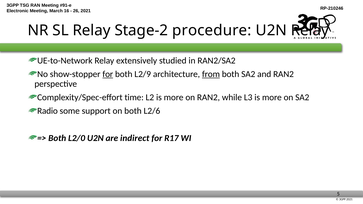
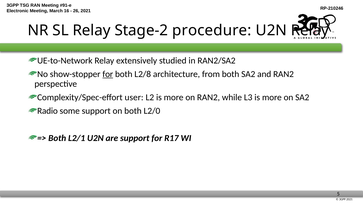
L2/9: L2/9 -> L2/8 (143, 74)
from underline: present -> none (211, 74)
time: time -> user (134, 98)
L2/6: L2/6 -> L2/0 (152, 111)
L2/0: L2/0 -> L2/1 (77, 138)
are indirect: indirect -> support (135, 138)
